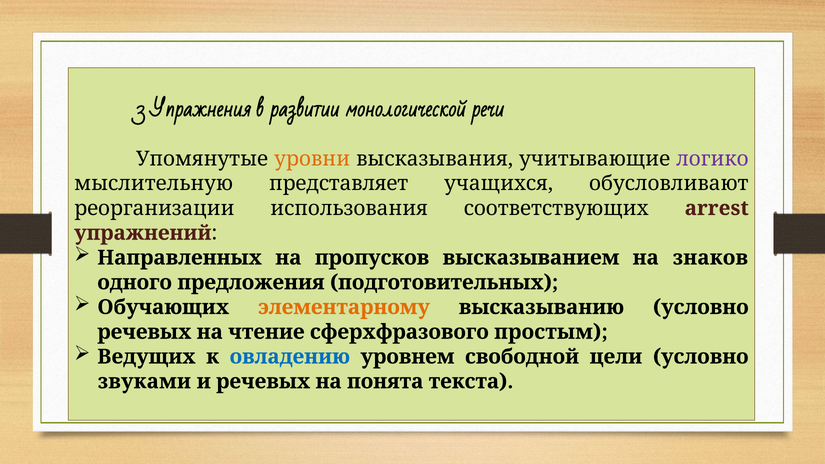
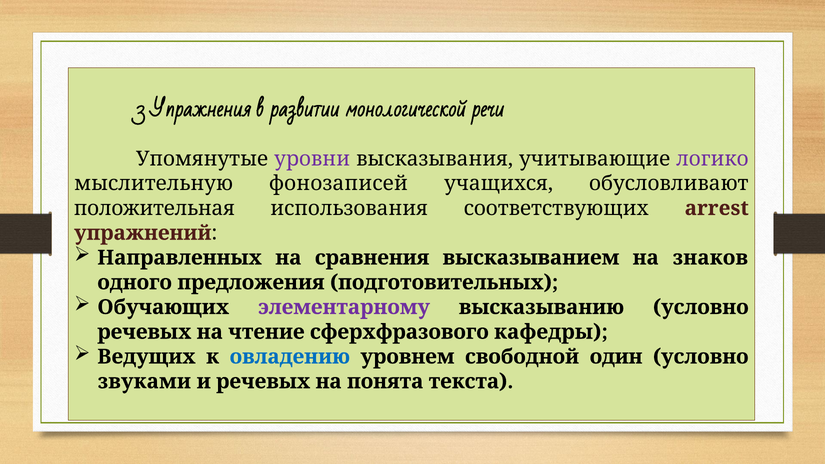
уровни colour: orange -> purple (312, 159)
представляет: представляет -> фонозаписей (339, 183)
реорганизации: реорганизации -> положительная (154, 208)
пропусков: пропусков -> сравнения (372, 258)
элементарному colour: orange -> purple (344, 307)
простым: простым -> кафедры (551, 332)
цели: цели -> один (616, 357)
